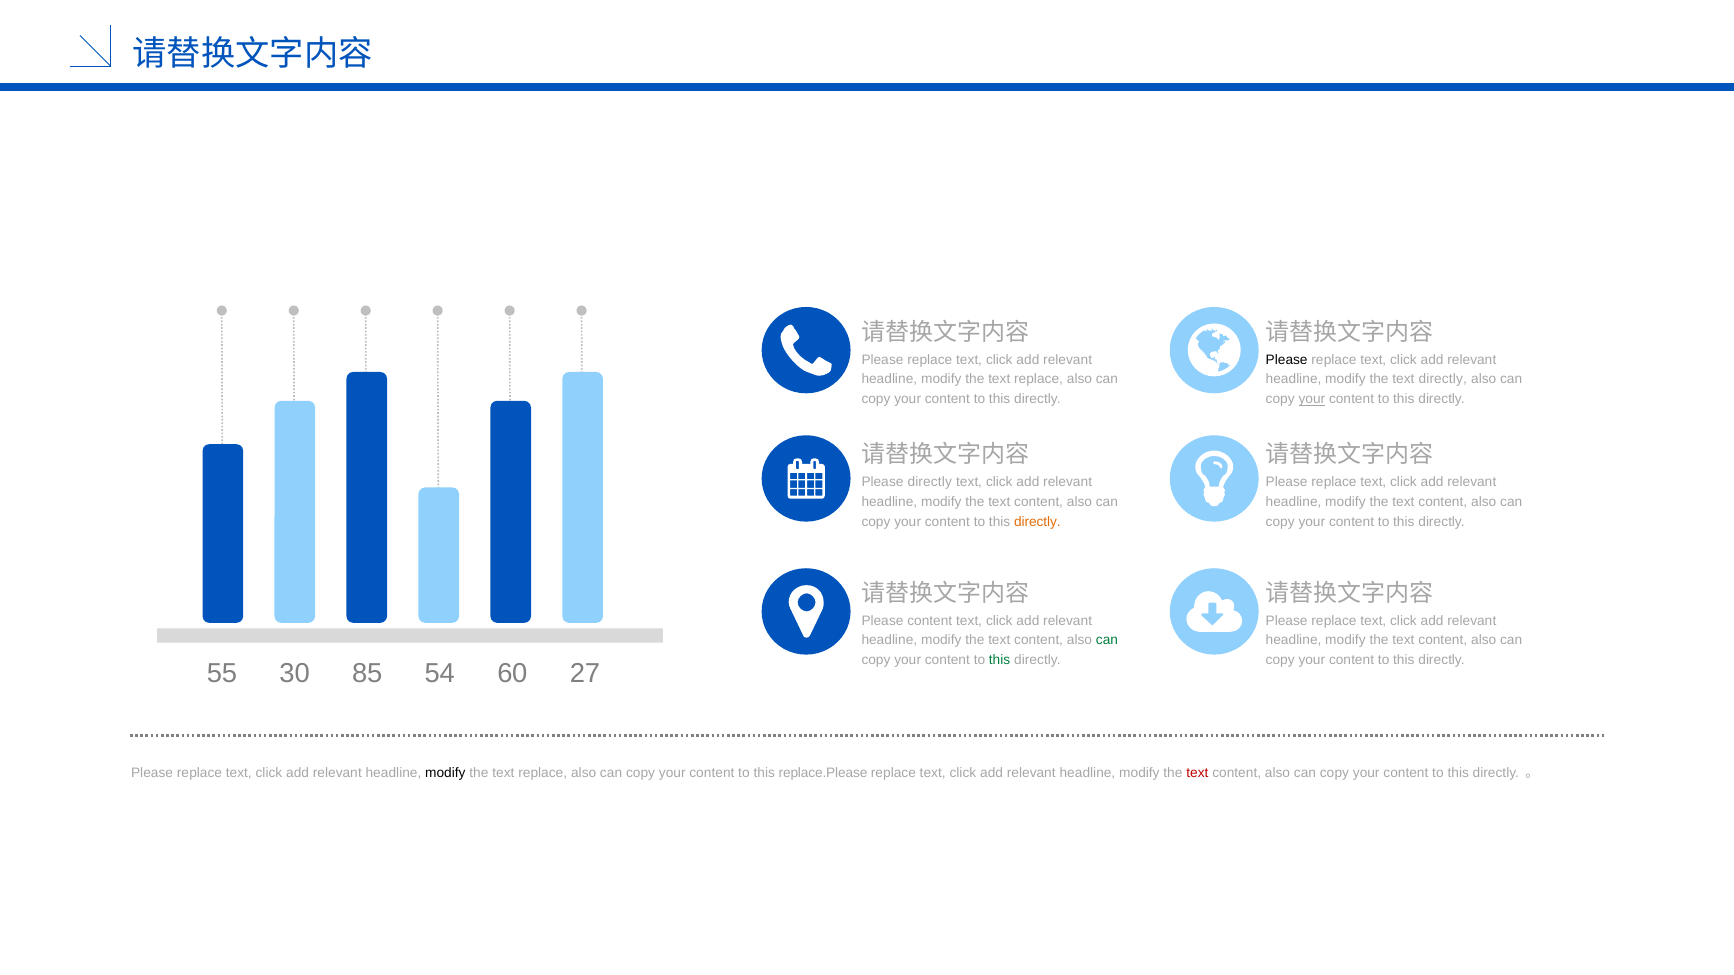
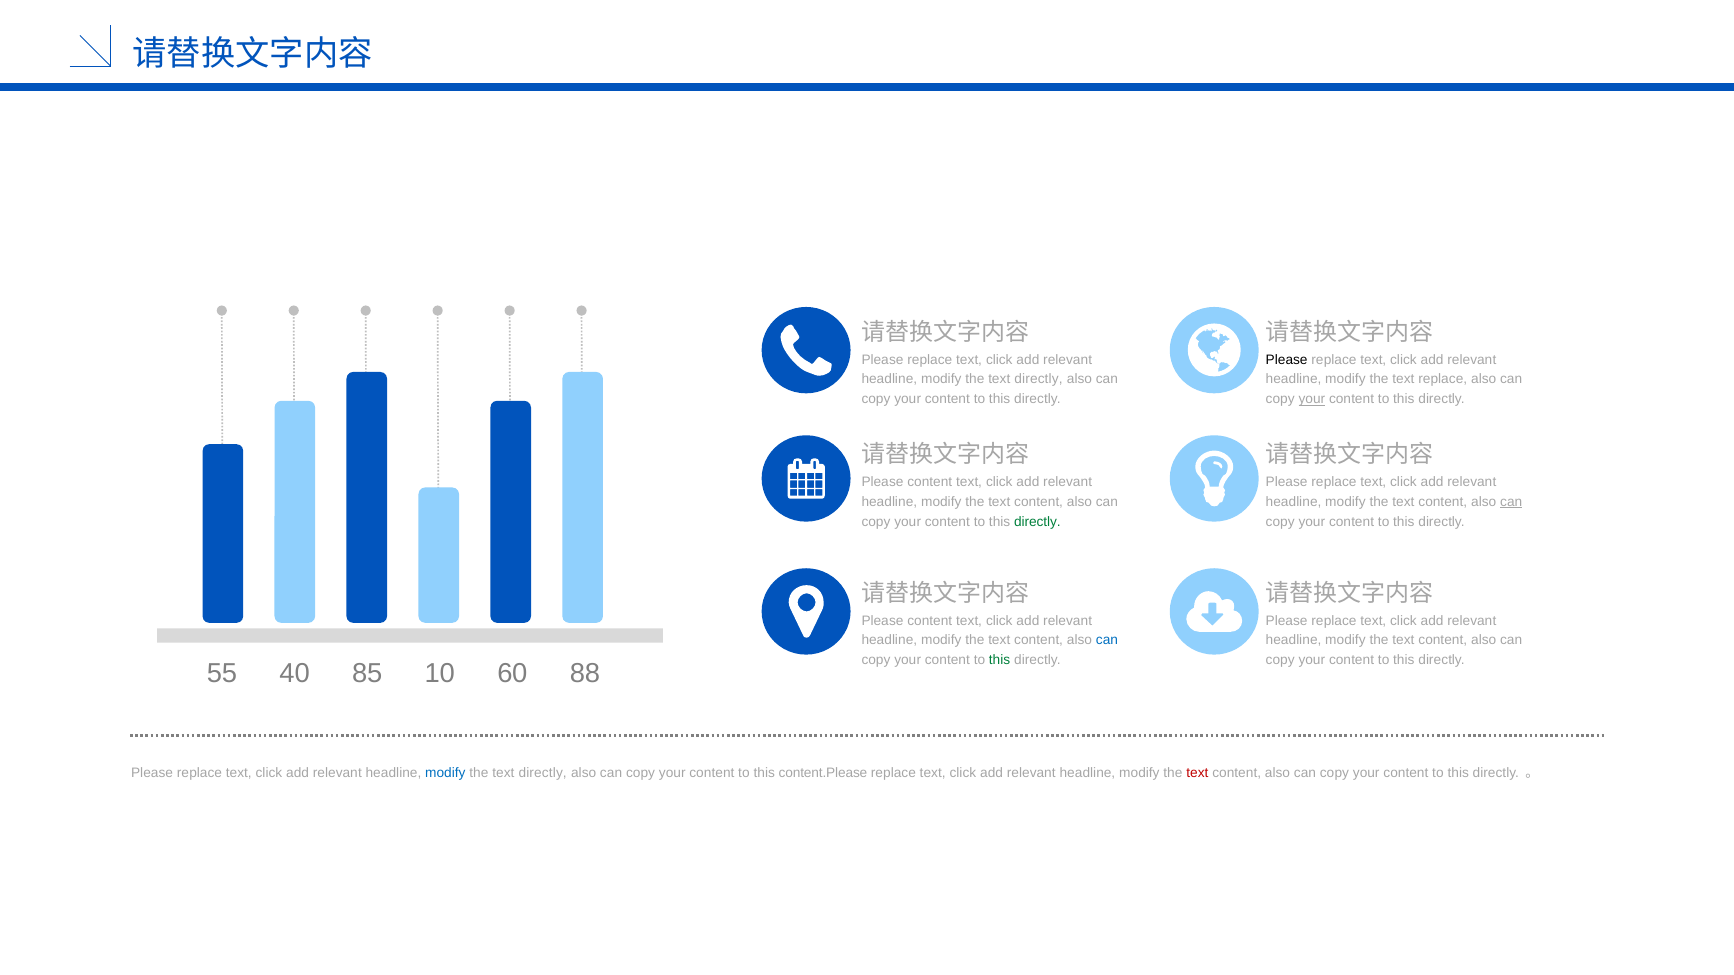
replace: replace -> directly (1039, 380)
text directly: directly -> replace (1443, 380)
directly: directly -> content (930, 482)
can underline: none -> present (1511, 502)
directly colour: orange -> green (1037, 522)
can colour: green -> blue (1107, 640)
30: 30 -> 40 (295, 674)
54: 54 -> 10 (440, 674)
27: 27 -> 88 (585, 674)
modify colour: black -> blue (445, 773)
replace: replace -> directly (543, 773)
replace.Please: replace.Please -> content.Please (823, 773)
